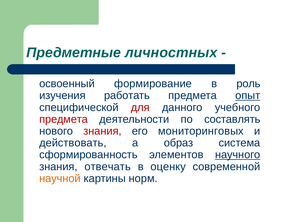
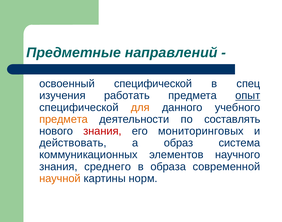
личностных: личностных -> направлений (171, 53)
освоенный формирование: формирование -> специфической (153, 84)
роль: роль -> спец (248, 84)
для colour: red -> orange (140, 107)
предмета colour: red -> orange (64, 119)
сформированность: сформированность -> коммуникационных (88, 155)
научного underline: present -> none (238, 155)
отвечать: отвечать -> среднего (108, 167)
оценку: оценку -> образа (168, 167)
